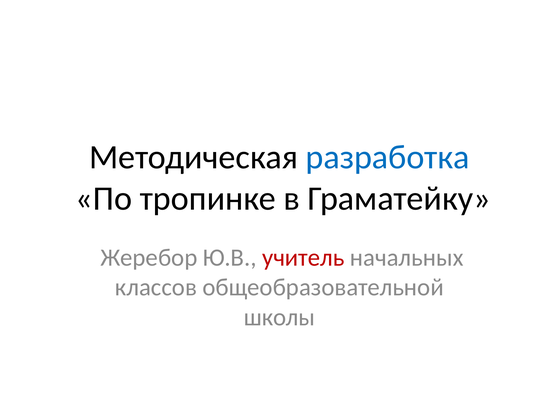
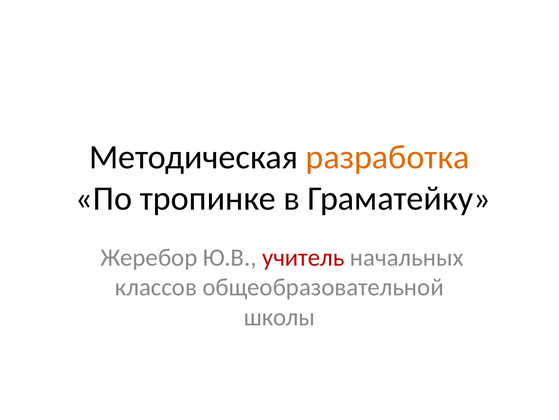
разработка colour: blue -> orange (388, 157)
